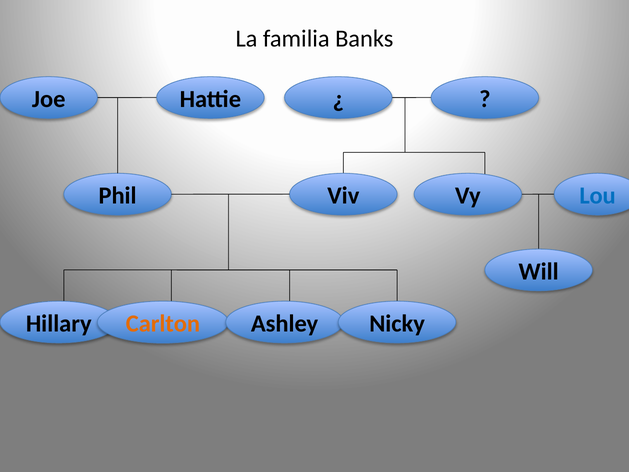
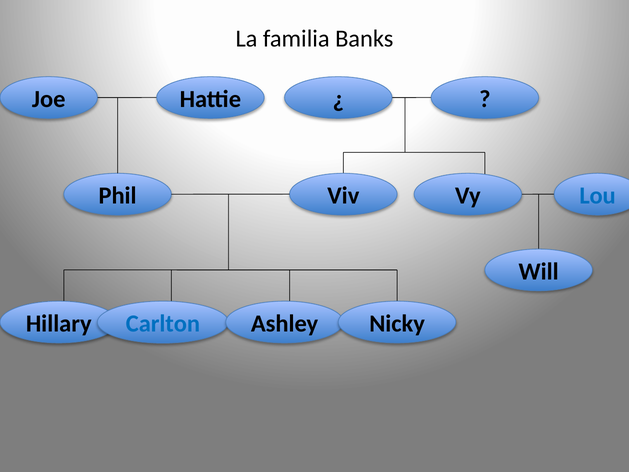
Carlton colour: orange -> blue (163, 324)
